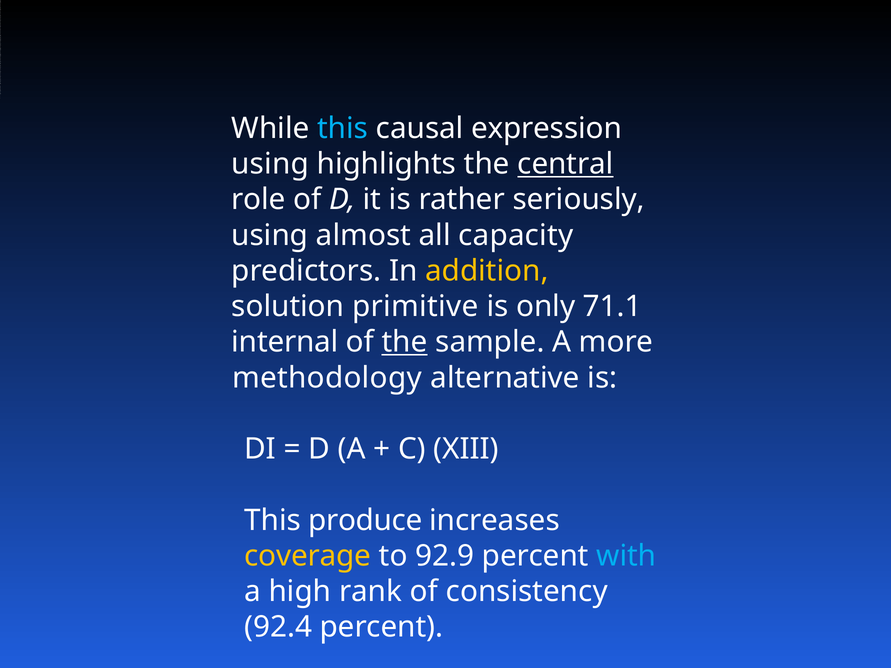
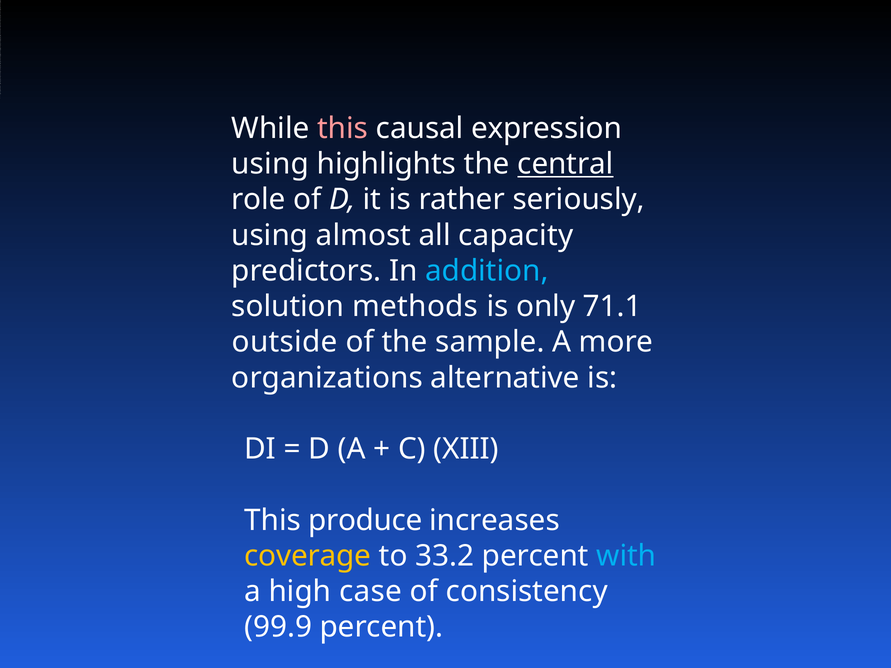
this colour: light blue -> pink (343, 128)
addition colour: yellow -> light blue (487, 271)
primitive: primitive -> methods (415, 307)
internal: internal -> outside (285, 342)
the underline: present -> none (405, 342)
methodology: methodology -> organizations (327, 378)
92.9: 92.9 -> 33.2 (445, 556)
rank: rank -> case (370, 592)
92.4: 92.4 -> 99.9 (278, 627)
